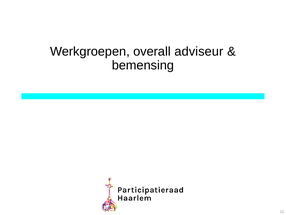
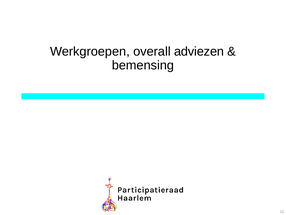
adviseur: adviseur -> adviezen (199, 51)
